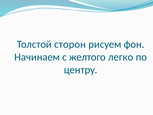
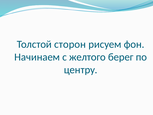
легко: легко -> берег (121, 57)
